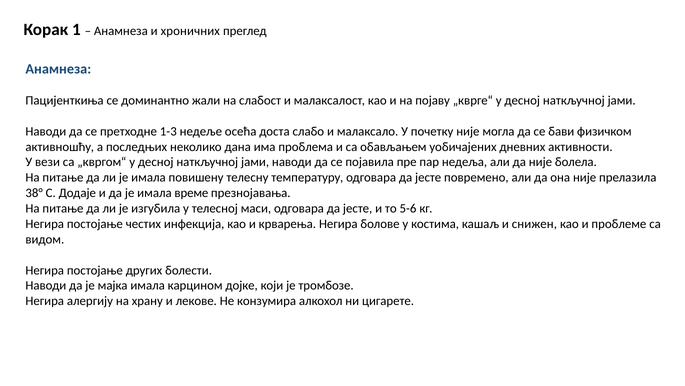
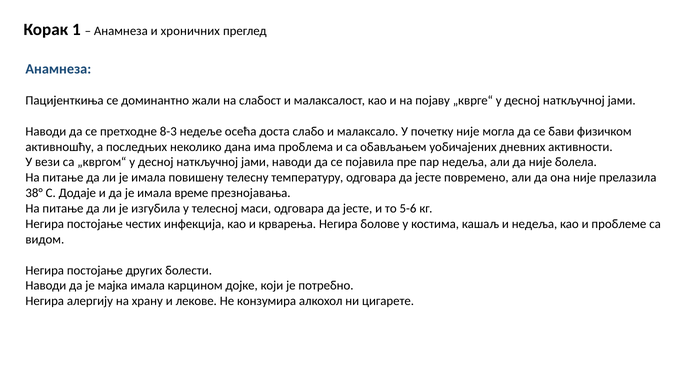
1-3: 1-3 -> 8-3 (168, 131)
и снижен: снижен -> недеља (535, 224)
тромбозе: тромбозе -> потребно (326, 285)
